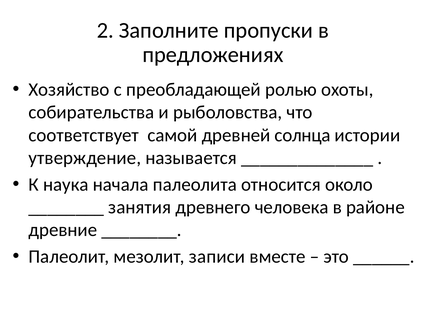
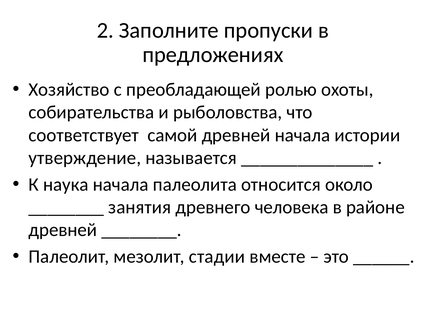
древней солнца: солнца -> начала (303, 135)
древние: древние -> древней (63, 230)
записи: записи -> стадии (217, 256)
